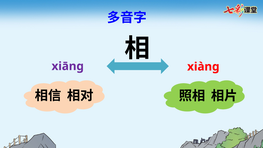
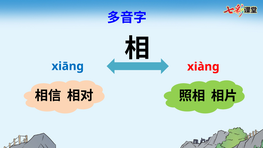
xiāng colour: purple -> blue (68, 66)
